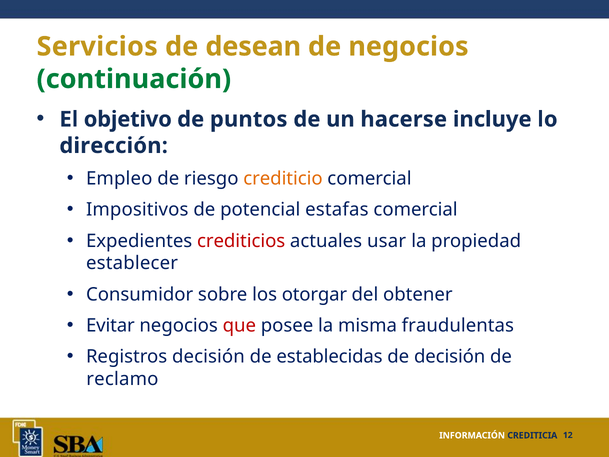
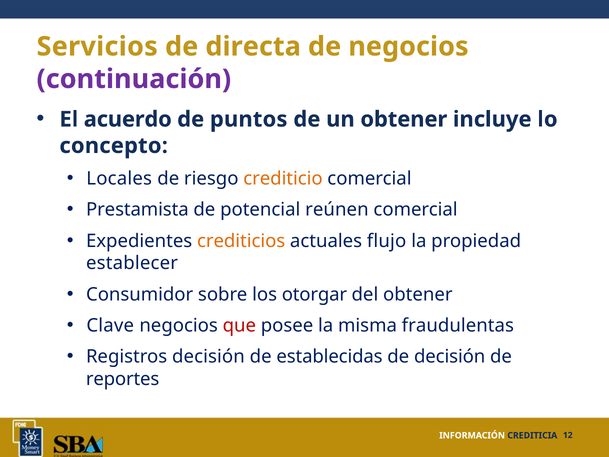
desean: desean -> directa (253, 47)
continuación colour: green -> purple (134, 79)
objetivo: objetivo -> acuerdo (128, 119)
un hacerse: hacerse -> obtener (404, 119)
dirección: dirección -> concepto (114, 146)
Empleo: Empleo -> Locales (119, 179)
Impositivos: Impositivos -> Prestamista (137, 210)
estafas: estafas -> reúnen (337, 210)
crediticios colour: red -> orange (241, 241)
usar: usar -> flujo (387, 241)
Evitar: Evitar -> Clave (110, 325)
reclamo: reclamo -> reportes (123, 379)
